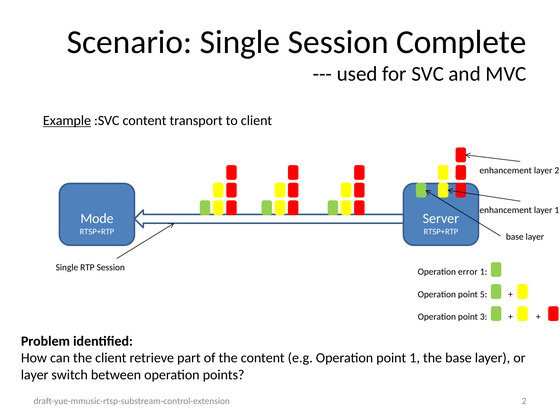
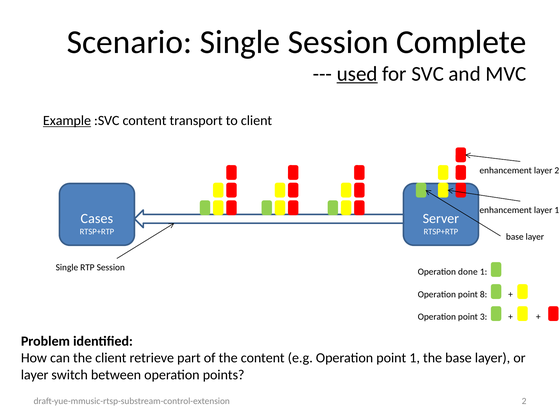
used underline: none -> present (357, 74)
Mode: Mode -> Cases (97, 219)
error: error -> done (468, 272)
5: 5 -> 8 (484, 294)
